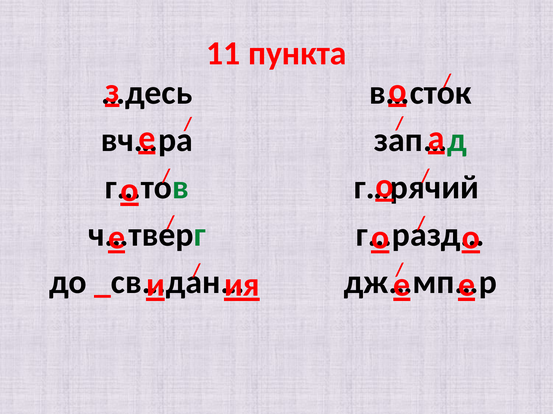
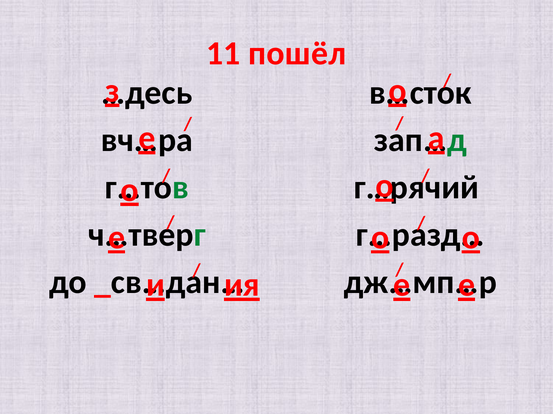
пункта: пункта -> пошёл (297, 54)
